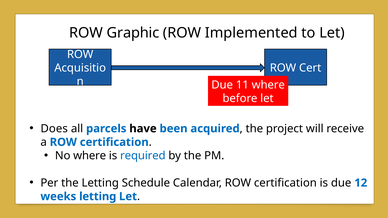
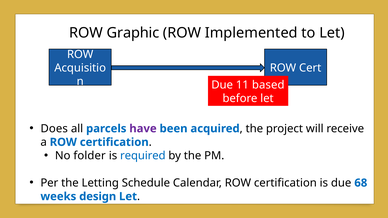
11 where: where -> based (268, 85)
have colour: black -> purple (143, 129)
No where: where -> folder (90, 156)
12: 12 -> 68 (361, 183)
weeks letting: letting -> design (98, 197)
